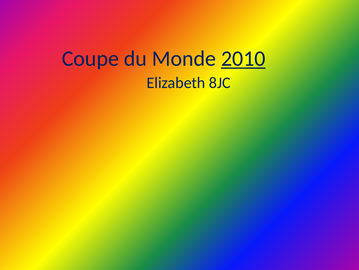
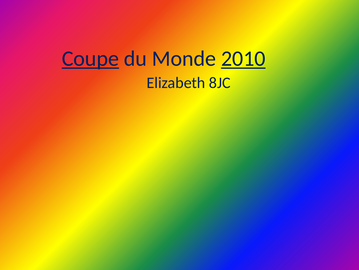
Coupe underline: none -> present (90, 58)
